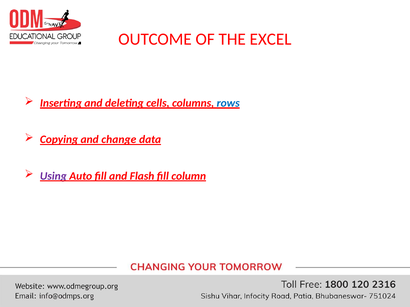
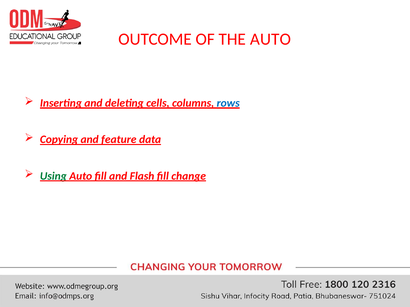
THE EXCEL: EXCEL -> AUTO (270, 39)
change: change -> feature (119, 140)
Using colour: purple -> green (53, 176)
column: column -> change (189, 176)
